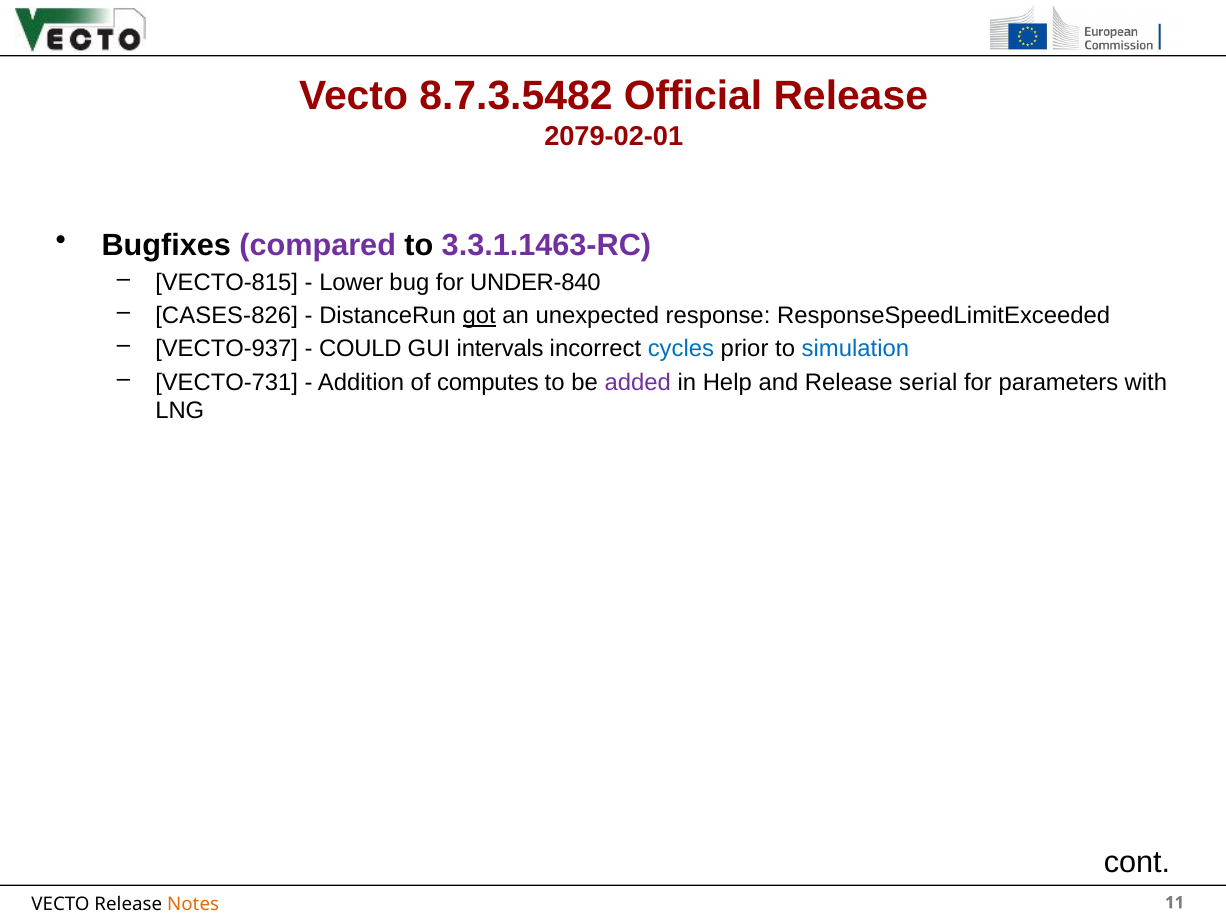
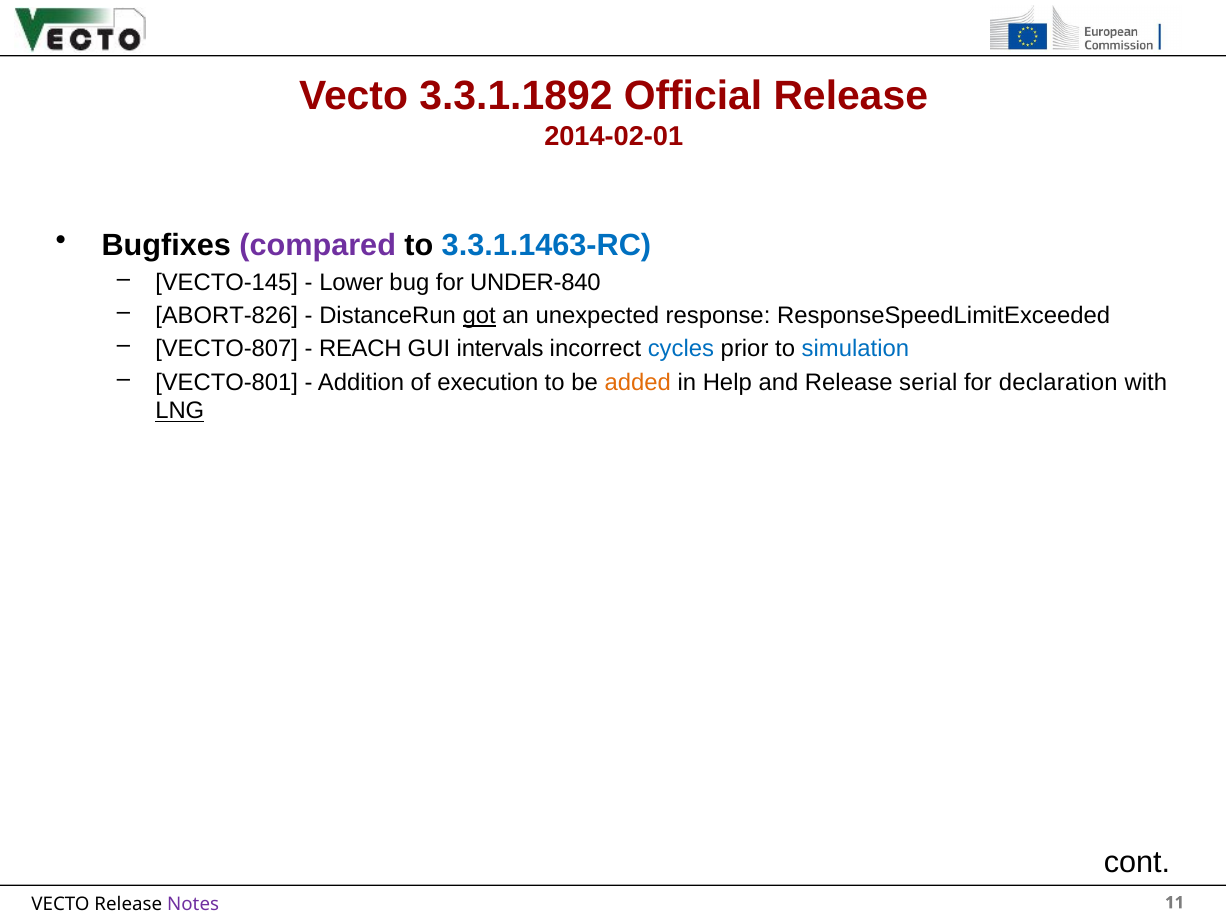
8.7.3.5482: 8.7.3.5482 -> 3.3.1.1892 (516, 96)
2079-02-01: 2079-02-01 -> 2014-02-01 (614, 136)
3.3.1.1463-RC colour: purple -> blue (546, 245)
VECTO-815: VECTO-815 -> VECTO-145 (227, 282)
CASES-826: CASES-826 -> ABORT-826 (227, 315)
VECTO-937: VECTO-937 -> VECTO-807 (227, 349)
COULD: COULD -> REACH (360, 349)
VECTO-731: VECTO-731 -> VECTO-801 (227, 382)
computes: computes -> execution (488, 382)
added colour: purple -> orange (638, 382)
parameters: parameters -> declaration (1058, 382)
LNG underline: none -> present (180, 411)
Notes colour: orange -> purple (193, 904)
